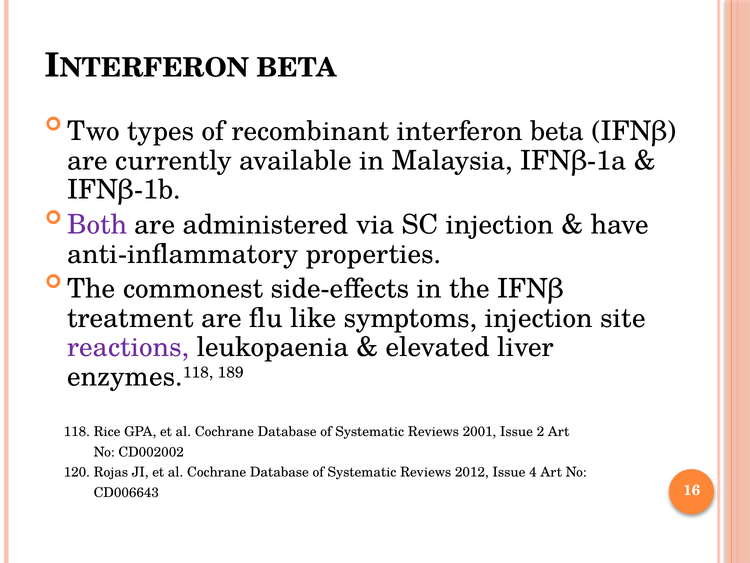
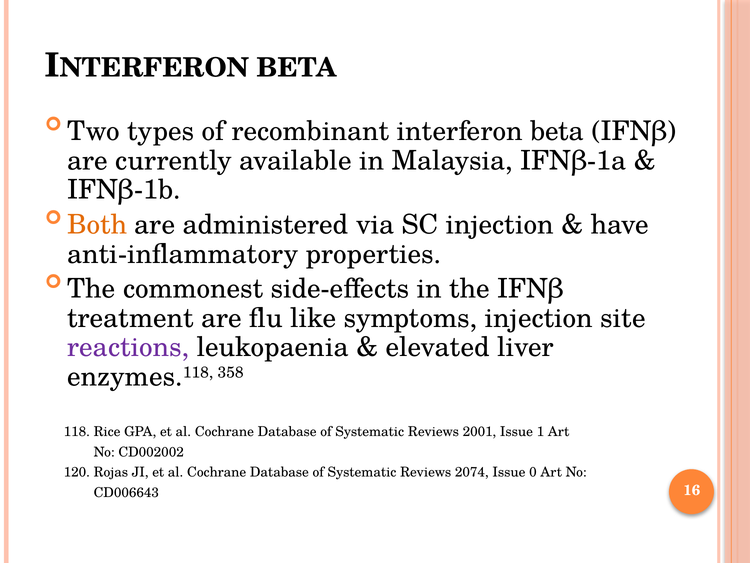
Both colour: purple -> orange (97, 225)
189: 189 -> 358 (231, 372)
2: 2 -> 1 (540, 432)
2012: 2012 -> 2074 (472, 472)
4: 4 -> 0 (533, 472)
